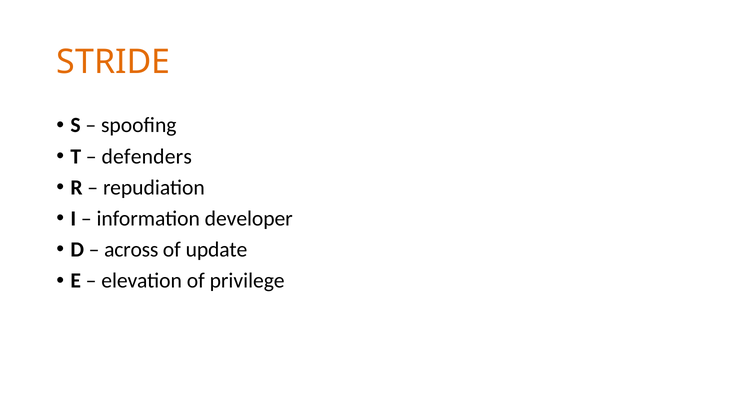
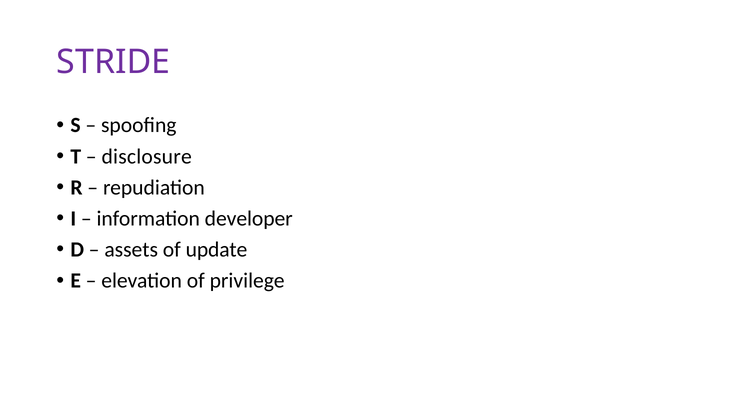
STRIDE colour: orange -> purple (113, 62)
defenders: defenders -> disclosure (147, 156)
across: across -> assets (131, 250)
